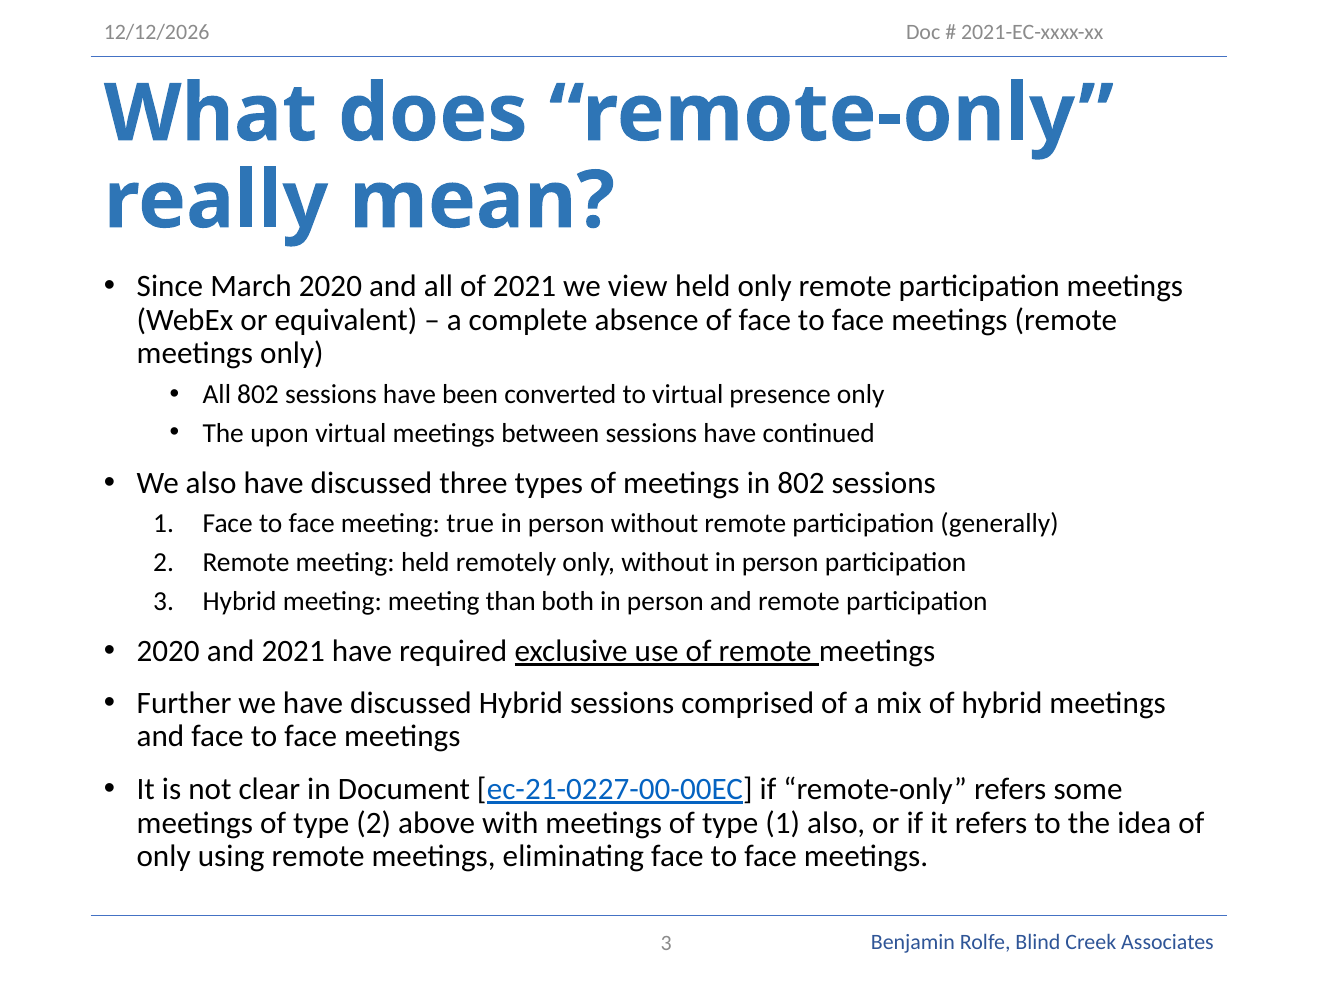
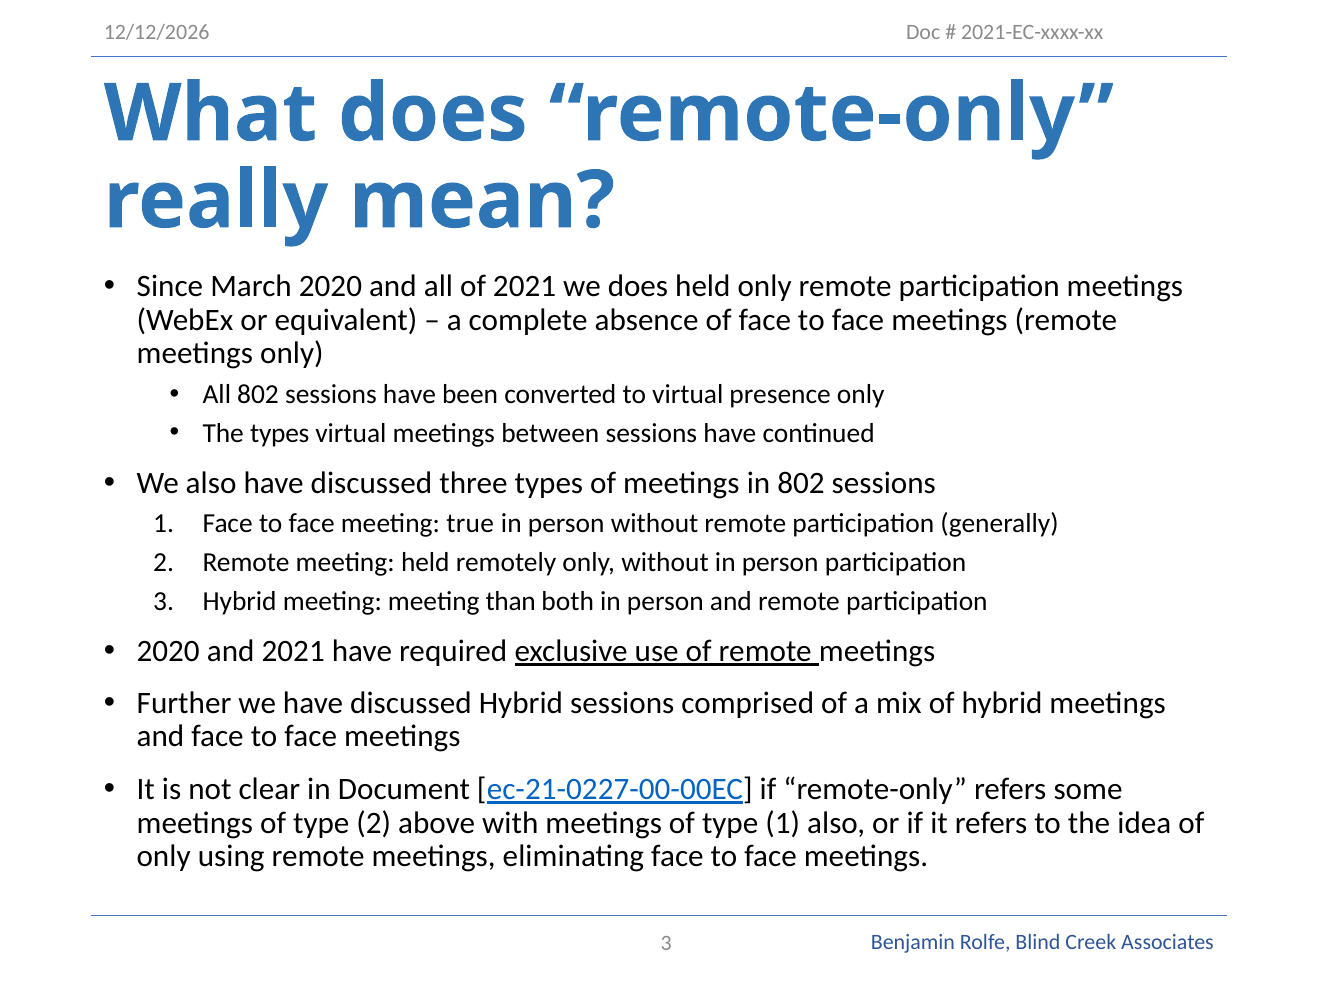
we view: view -> does (638, 286)
The upon: upon -> types (280, 433)
